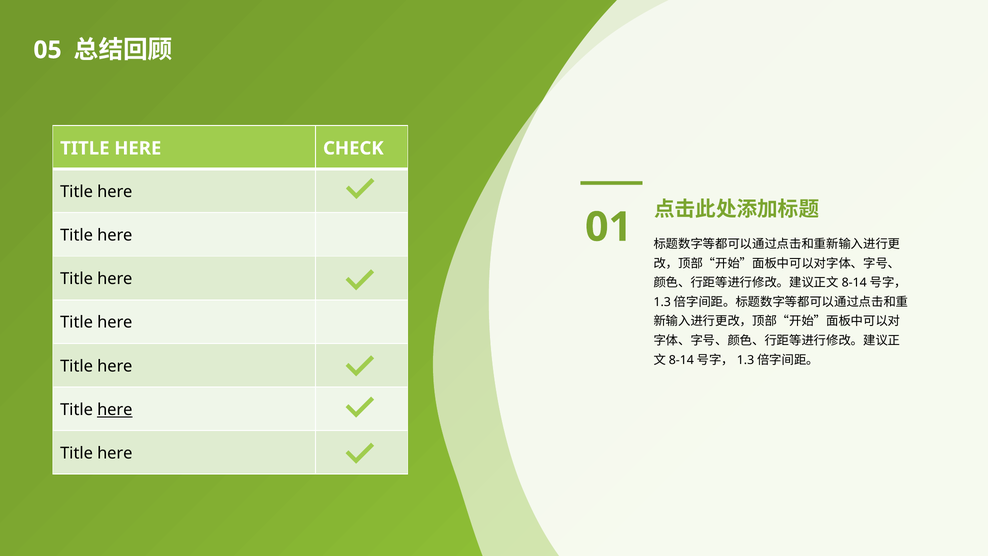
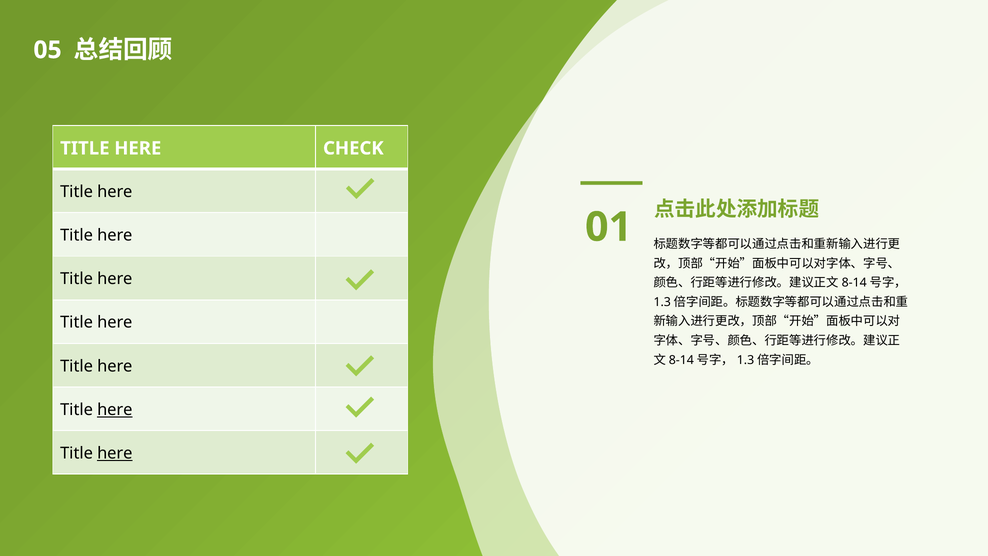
here underline: none -> present (115, 453)
